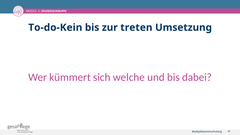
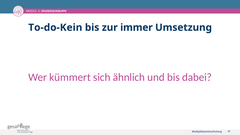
treten: treten -> immer (136, 27)
welche: welche -> ähnlich (129, 77)
